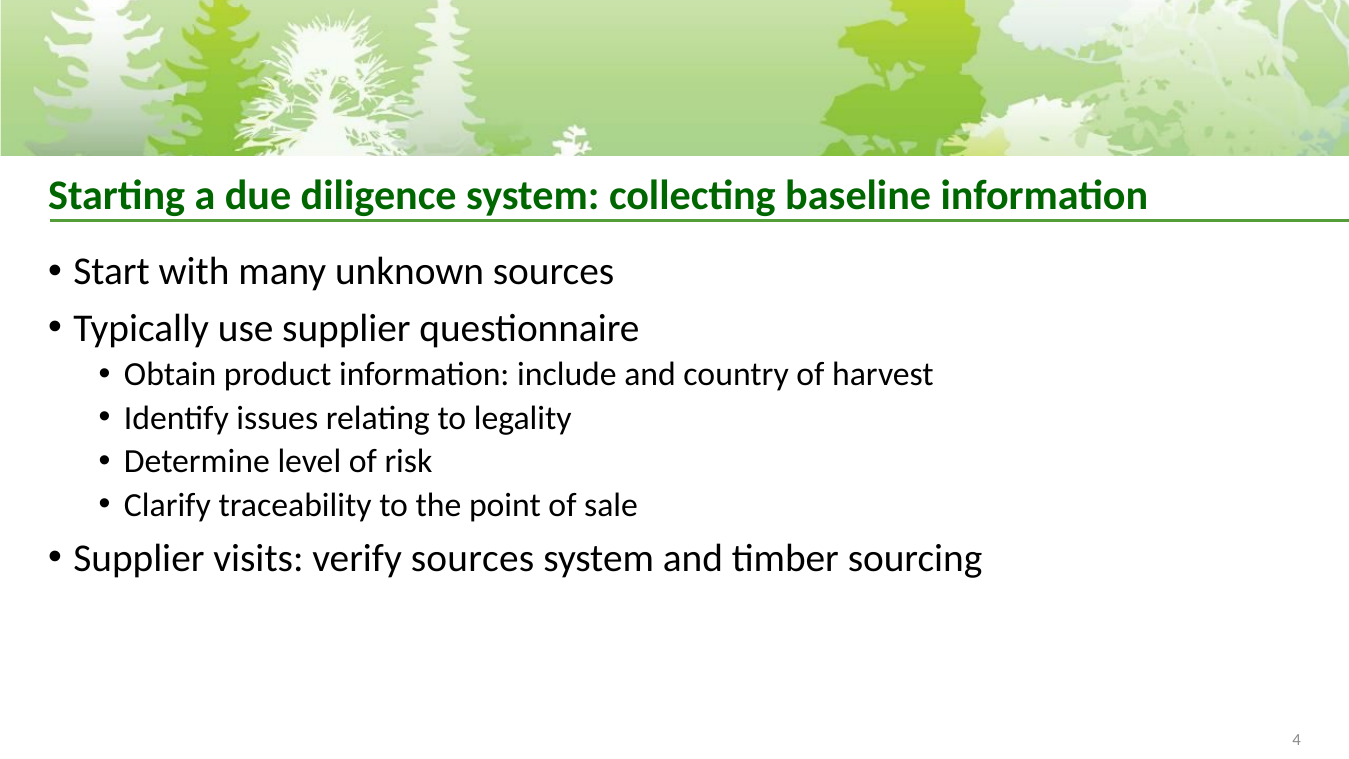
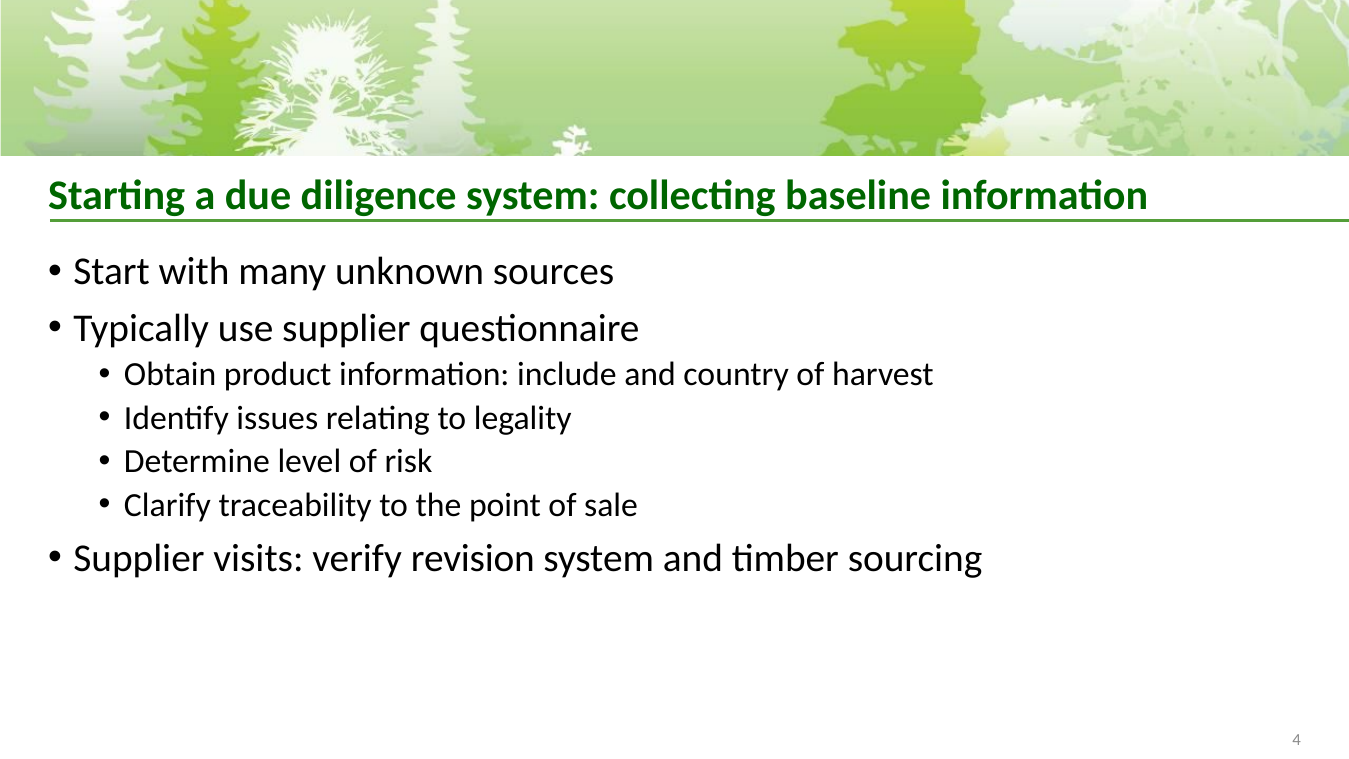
verify sources: sources -> revision (473, 558)
